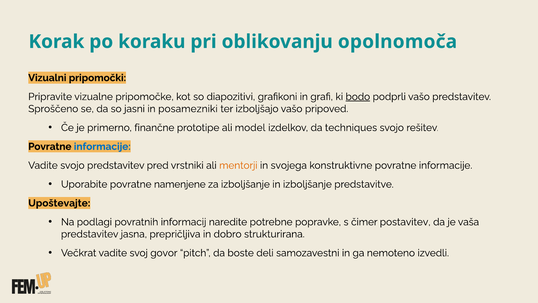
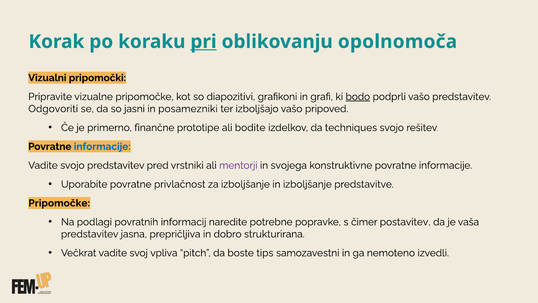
pri underline: none -> present (203, 42)
Sproščeno: Sproščeno -> Odgovoriti (53, 109)
model: model -> bodite (250, 128)
mentorji colour: orange -> purple (238, 165)
namenjene: namenjene -> privlačnost (180, 184)
Upoštevajte: Upoštevajte -> Pripomočke (59, 203)
govor: govor -> vpliva (164, 253)
deli: deli -> tips (265, 253)
